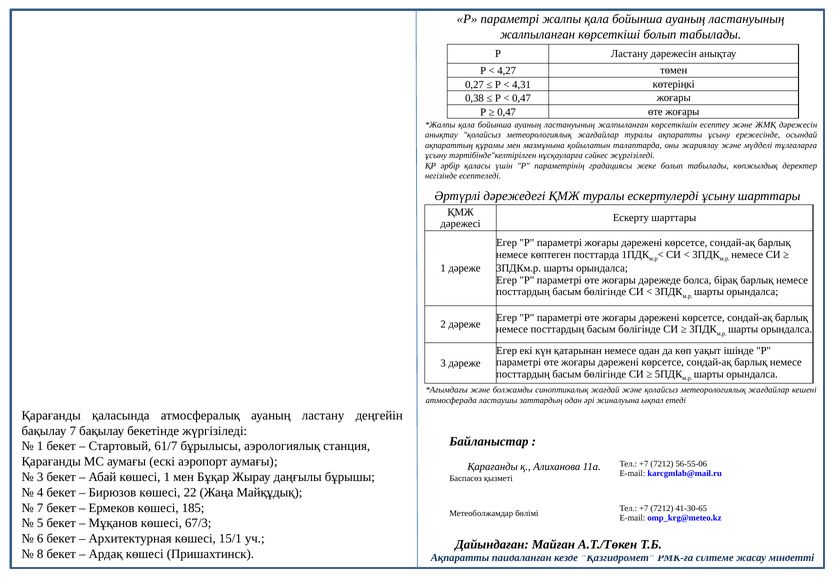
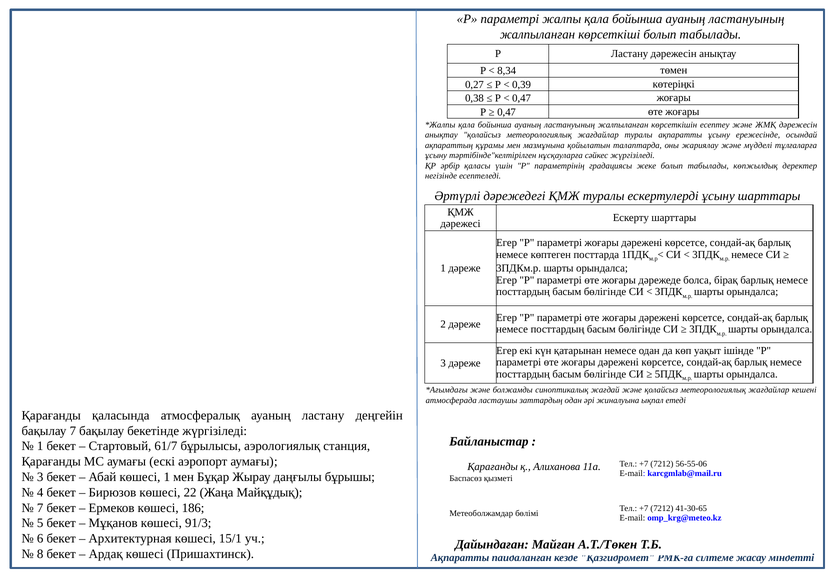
4,27: 4,27 -> 8,34 (507, 71)
4,31: 4,31 -> 0,39 (522, 84)
185: 185 -> 186 (193, 508)
67/3: 67/3 -> 91/3 (198, 523)
